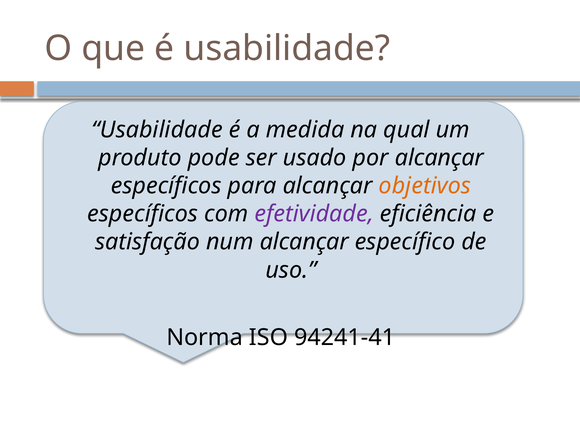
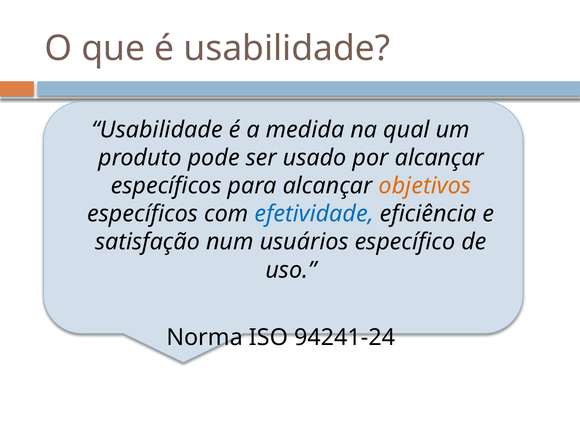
efetividade colour: purple -> blue (314, 214)
num alcançar: alcançar -> usuários (304, 242)
94241-41: 94241-41 -> 94241-24 (345, 337)
